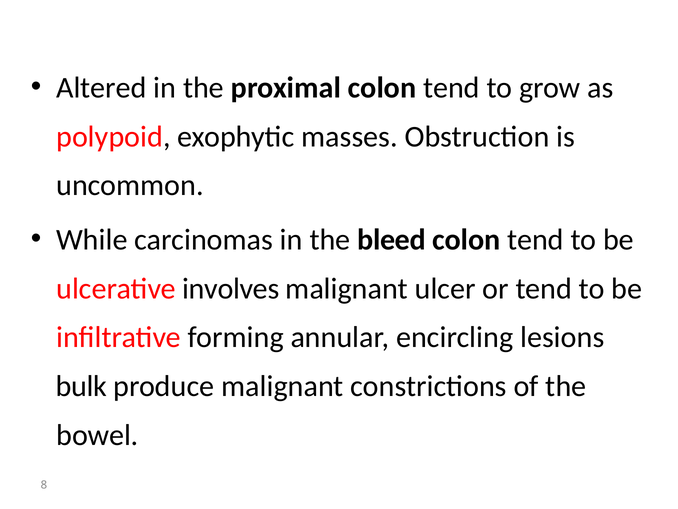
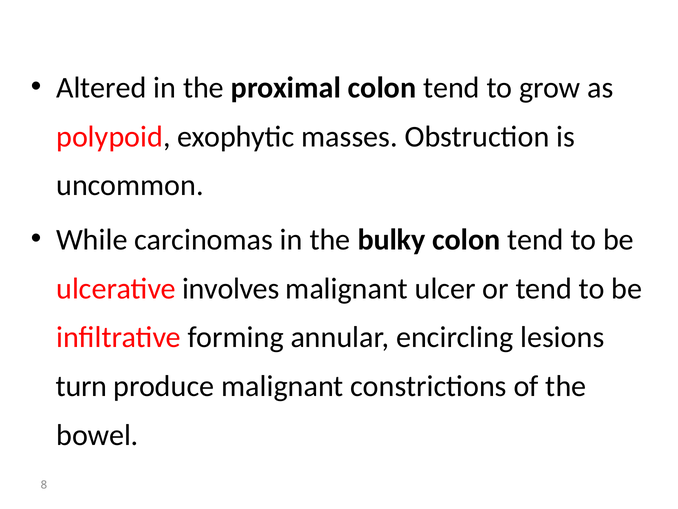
bleed: bleed -> bulky (391, 239)
bulk: bulk -> turn (81, 386)
